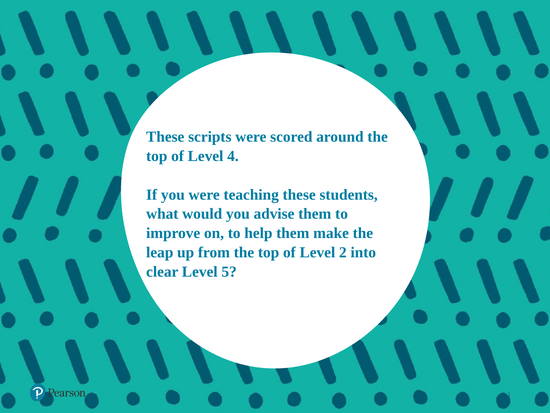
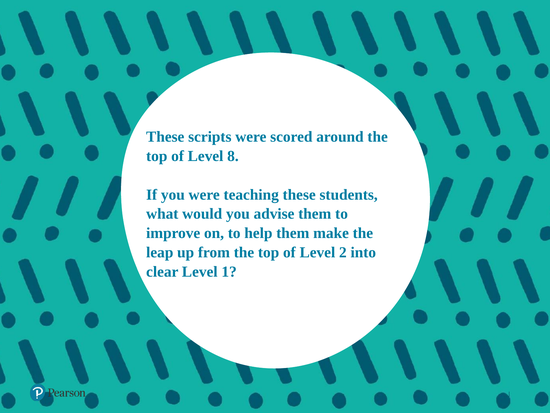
4: 4 -> 8 (233, 156)
5: 5 -> 1 (229, 271)
